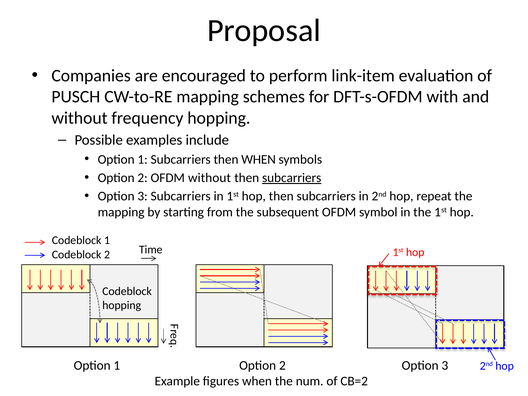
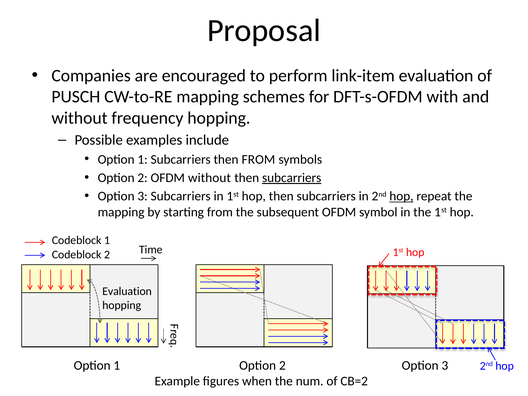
then WHEN: WHEN -> FROM (258, 159)
hop underline: none -> present (401, 196)
Codeblock: Codeblock -> Evaluation (127, 291)
